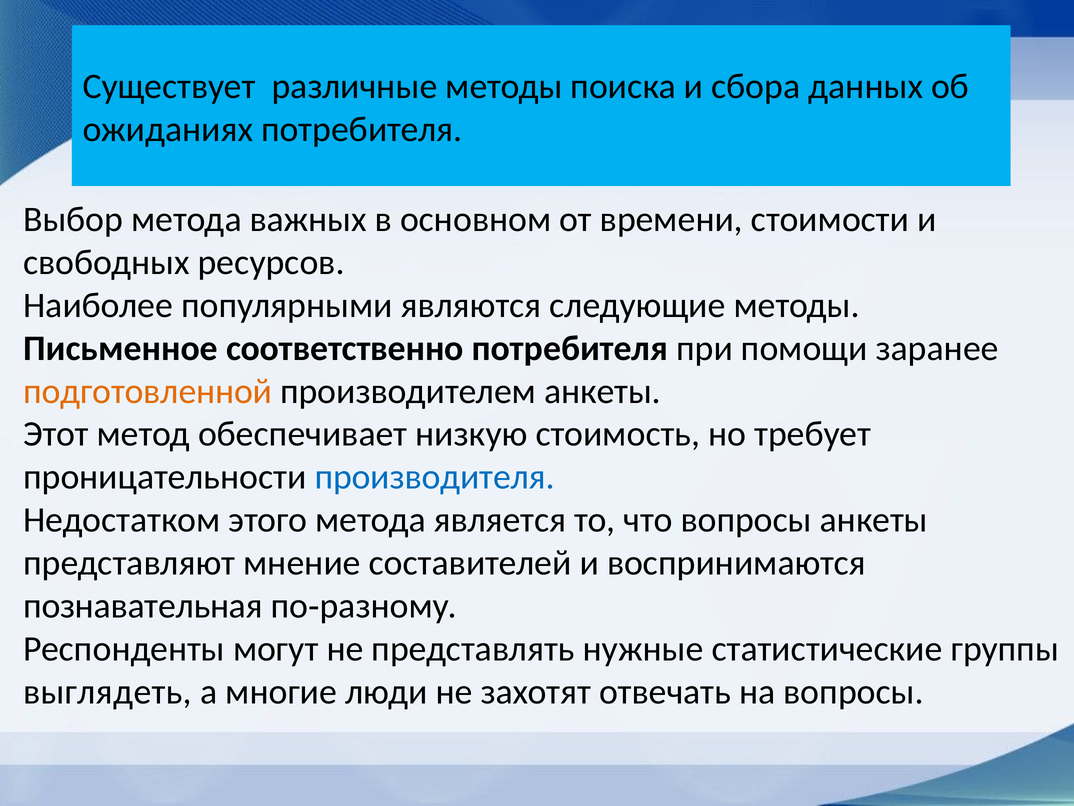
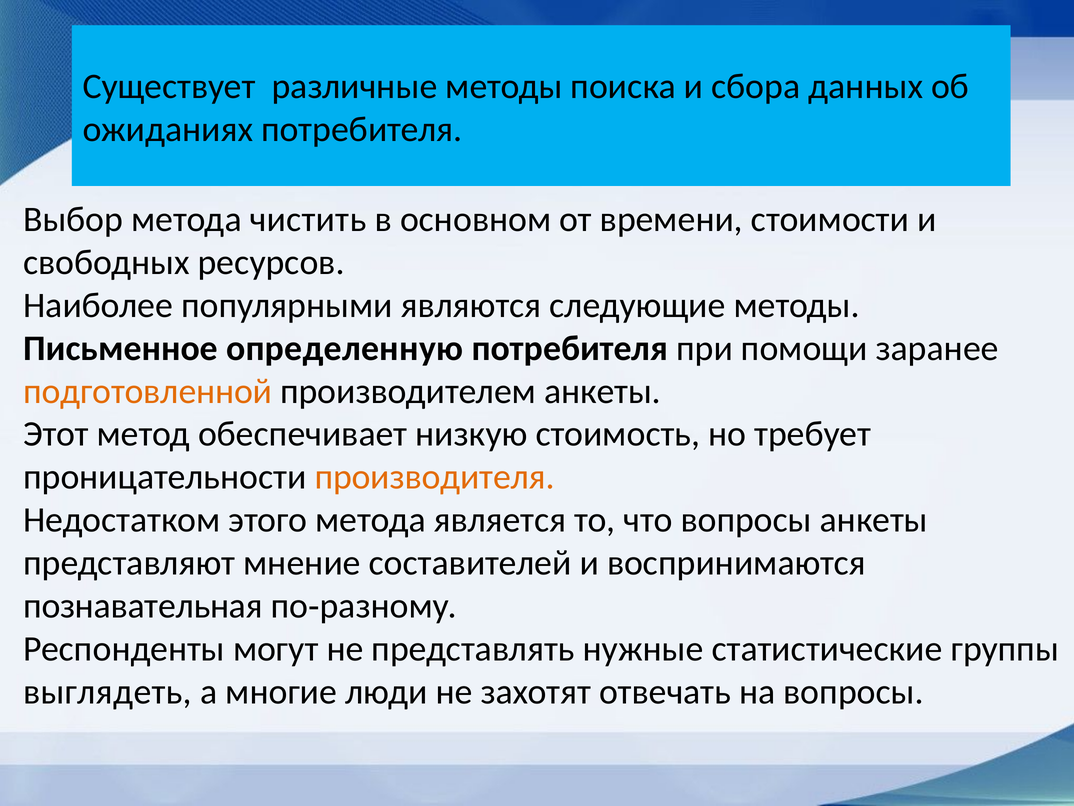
важных: важных -> чистить (308, 219)
соответственно: соответственно -> определенную (345, 348)
производителя colour: blue -> orange (435, 477)
